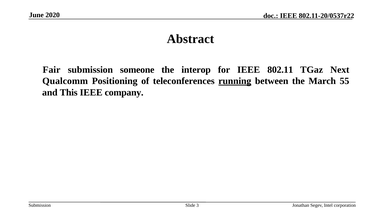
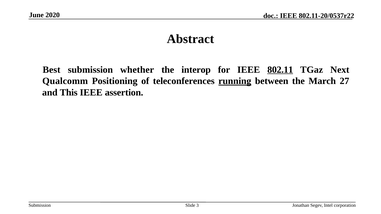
Fair: Fair -> Best (52, 70)
someone: someone -> whether (137, 70)
802.11 underline: none -> present (280, 70)
55: 55 -> 27 (344, 81)
company: company -> assertion (124, 93)
